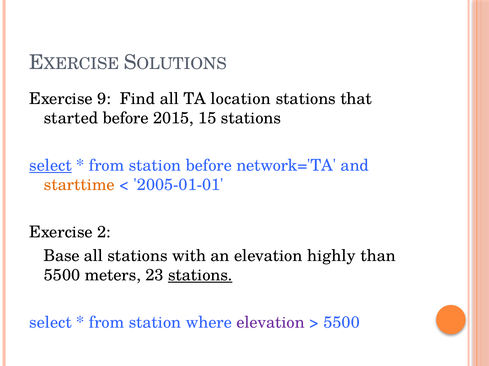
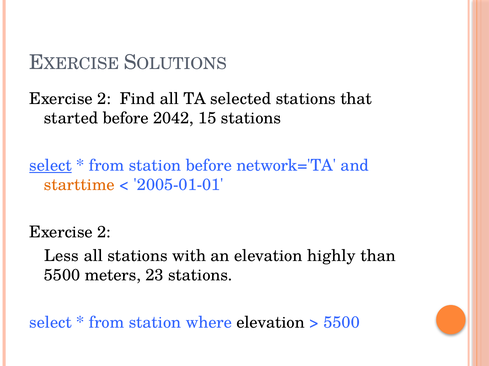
9: 9 -> 2 (104, 99)
location: location -> selected (241, 99)
2015: 2015 -> 2042 (173, 118)
Base: Base -> Less (61, 256)
stations underline: present -> none (200, 276)
elevation colour: purple -> black (271, 323)
